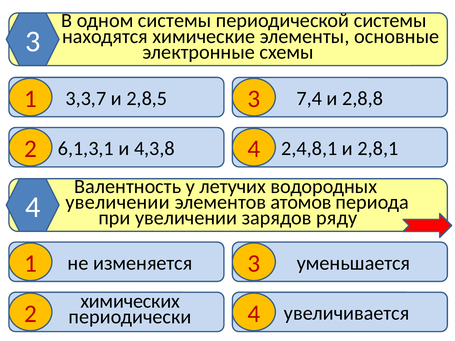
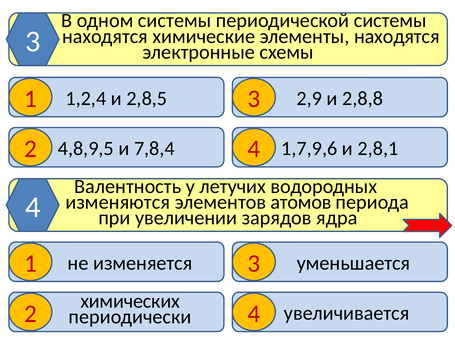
элементы основные: основные -> находятся (397, 36)
3,3,7: 3,3,7 -> 1,2,4 (86, 99)
7,4: 7,4 -> 2,9 (309, 99)
6,1,3,1: 6,1,3,1 -> 4,8,9,5 (86, 149)
4,3,8: 4,3,8 -> 7,8,4 (154, 149)
2,4,8,1: 2,4,8,1 -> 1,7,9,6 (309, 149)
увеличении: увеличении -> изменяются (118, 202)
ряду: ряду -> ядра (337, 218)
